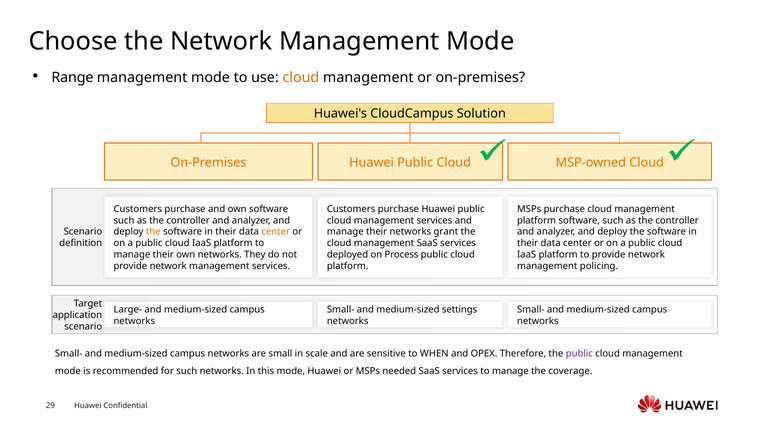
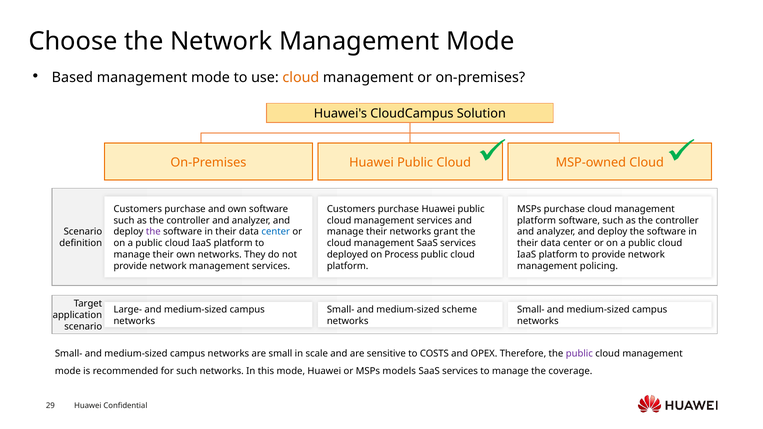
Range: Range -> Based (72, 78)
the colour: orange -> purple (153, 232)
center colour: orange -> blue (276, 232)
settings: settings -> scheme (460, 310)
WHEN: WHEN -> COSTS (434, 354)
needed: needed -> models (399, 371)
